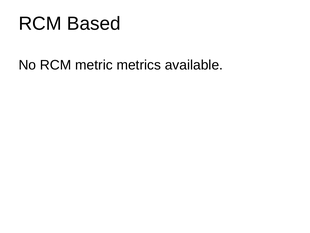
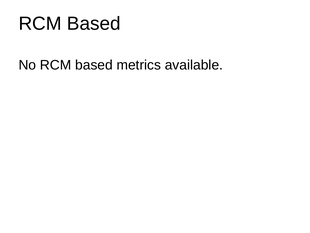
No RCM metric: metric -> based (94, 65)
